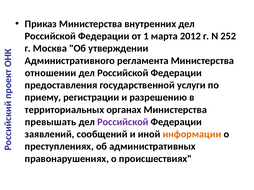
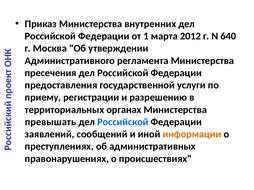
252: 252 -> 640 (228, 36)
отношении: отношении -> пресечения (51, 73)
Российской colour: purple -> blue (123, 122)
